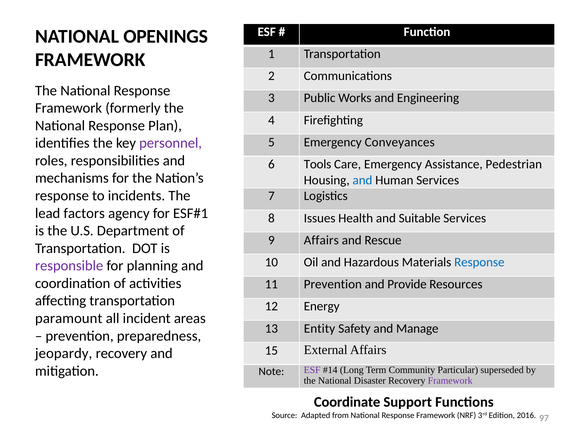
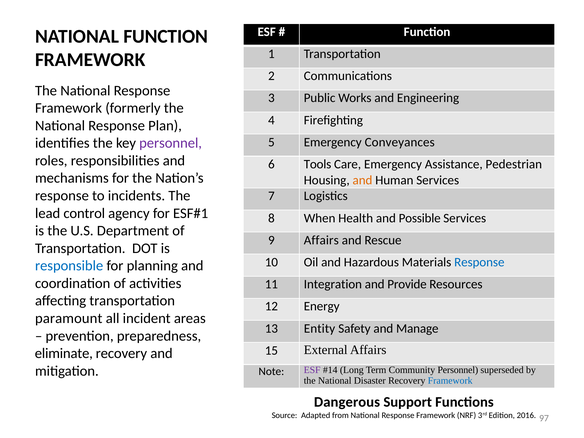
NATIONAL OPENINGS: OPENINGS -> FUNCTION (166, 36)
and colour: blue -> orange (362, 180)
factors: factors -> control (84, 213)
Issues: Issues -> When (320, 218)
Suitable: Suitable -> Possible (420, 218)
responsible colour: purple -> blue (69, 266)
11 Prevention: Prevention -> Integration (333, 284)
jeopardy: jeopardy -> eliminate (64, 353)
Community Particular: Particular -> Personnel (458, 370)
Framework colour: purple -> blue (450, 381)
Coordinate: Coordinate -> Dangerous (347, 402)
